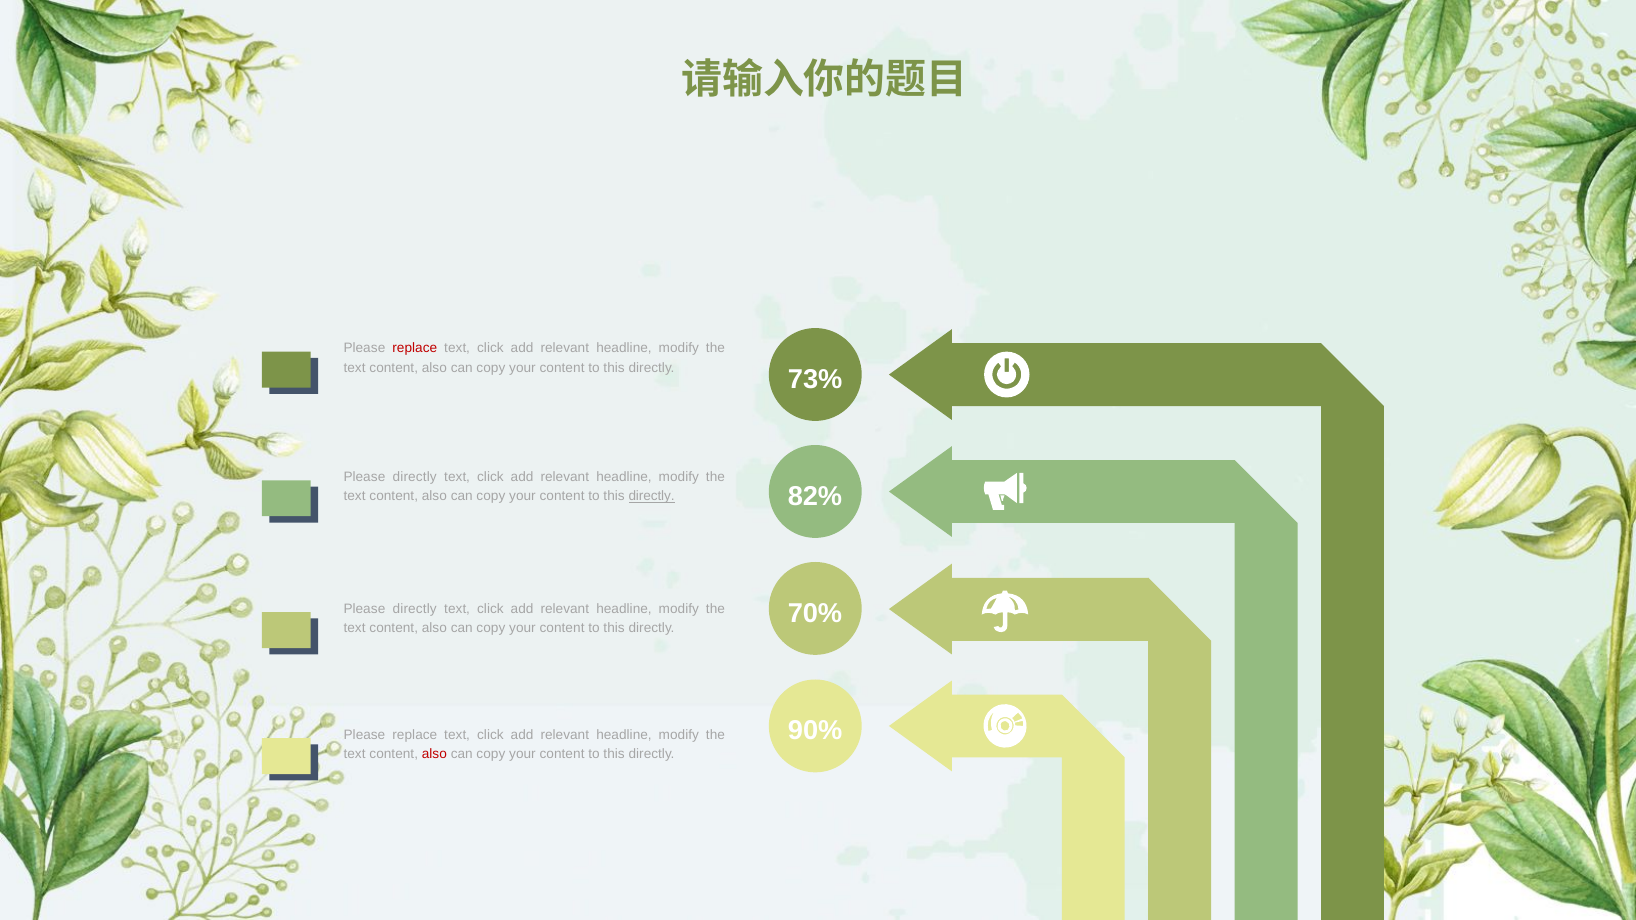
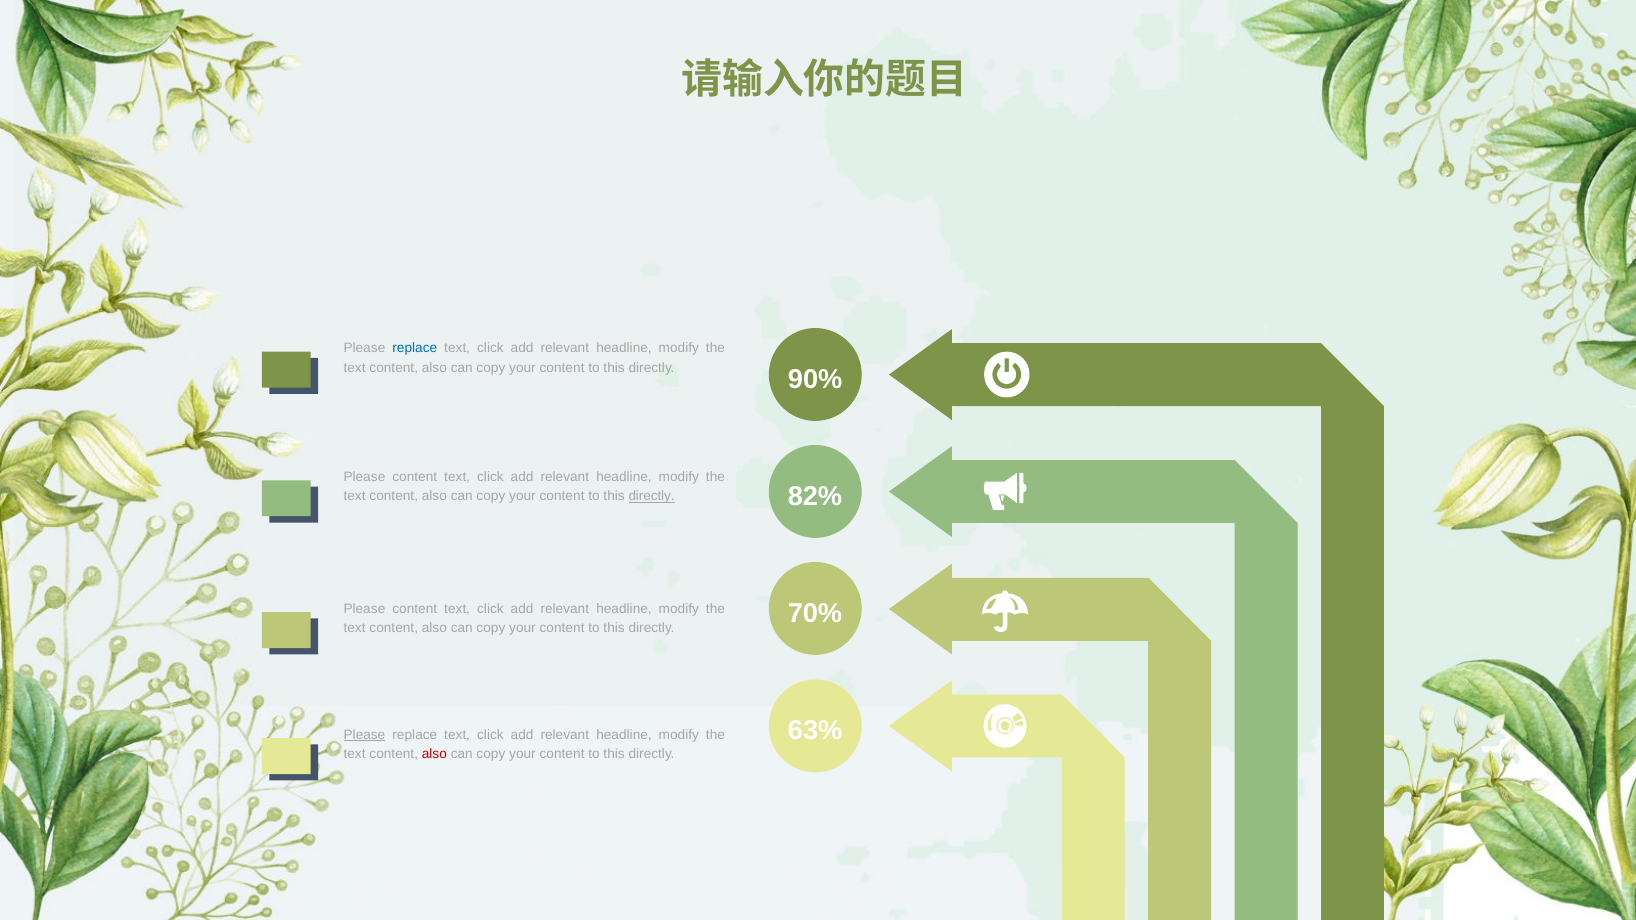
replace colour: red -> blue (415, 348)
73%: 73% -> 90% (815, 380)
directly: directly -> content (415, 477)
directly: directly -> content (415, 609)
90%: 90% -> 63% (815, 731)
Please underline: none -> present (364, 735)
